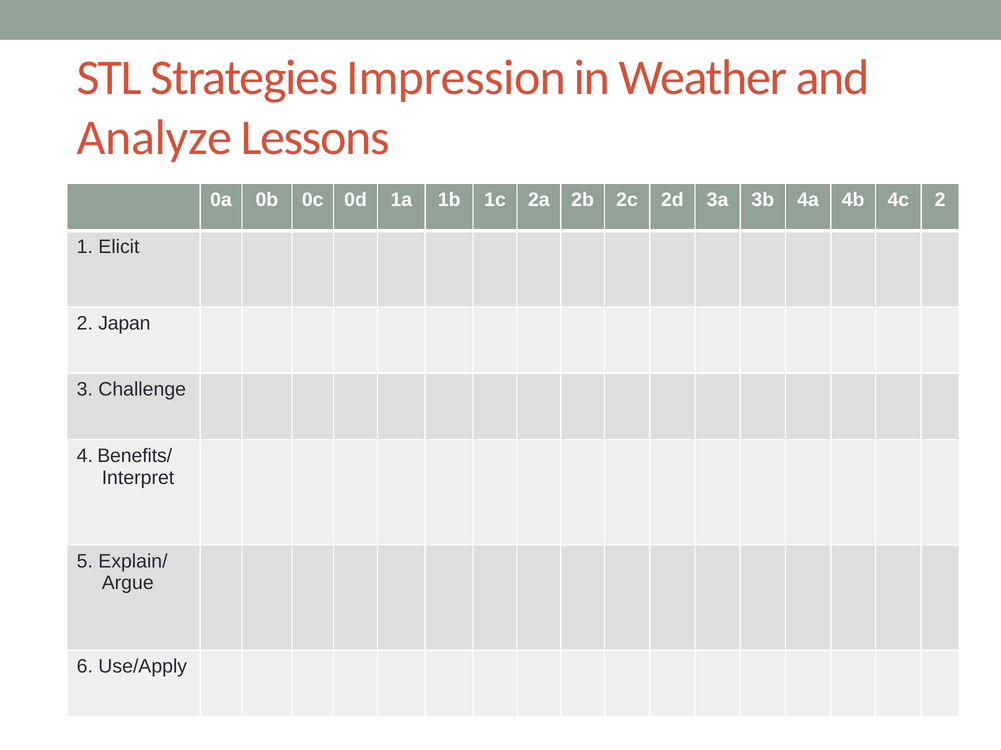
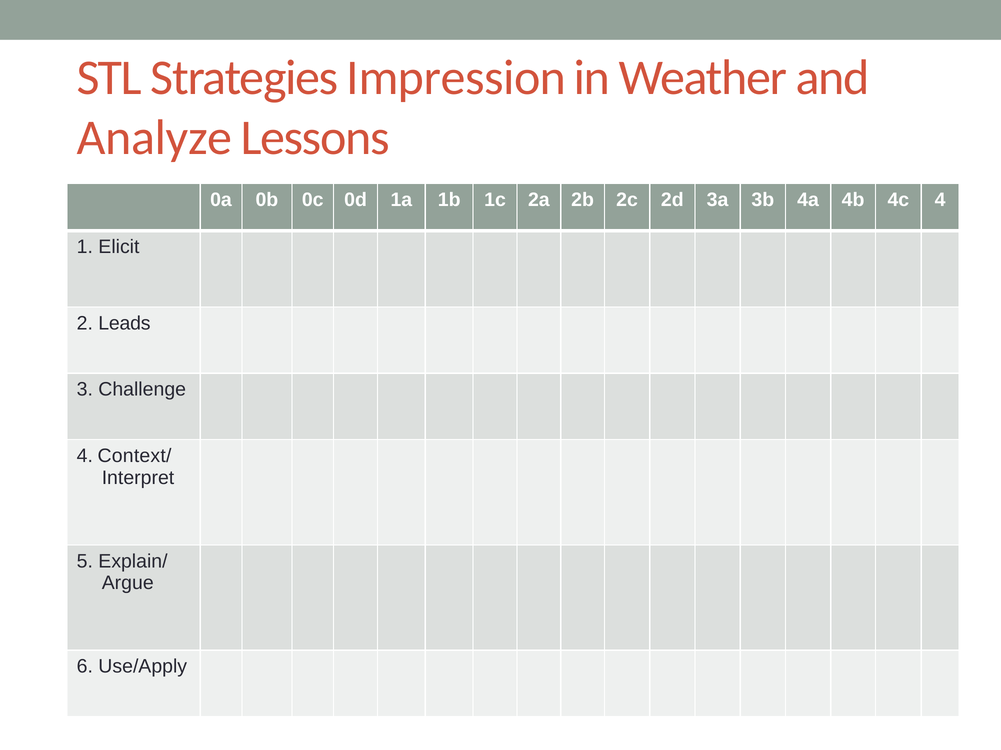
4c 2: 2 -> 4 (940, 200)
Japan: Japan -> Leads (124, 323)
Benefits/: Benefits/ -> Context/ (135, 456)
